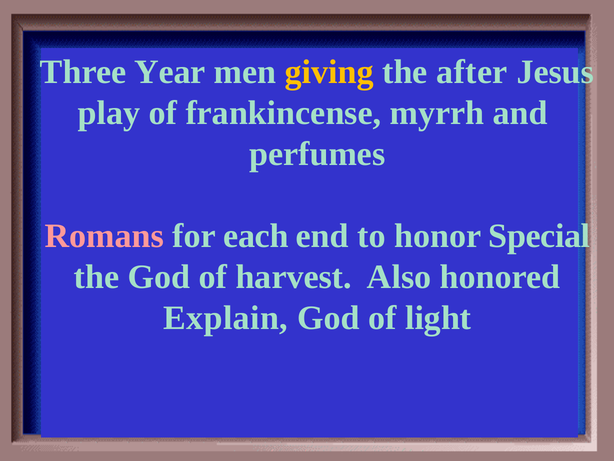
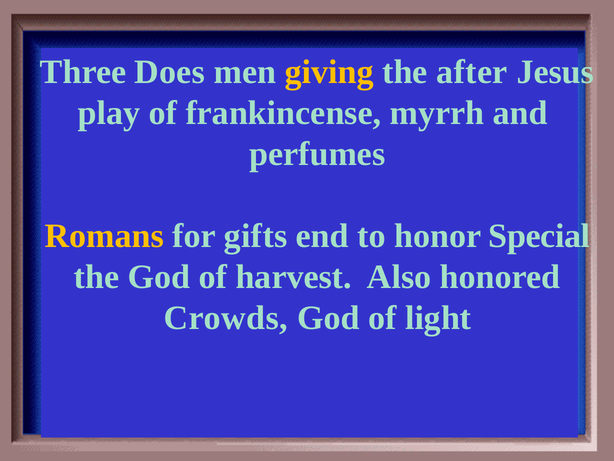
Year: Year -> Does (170, 72)
Romans colour: pink -> yellow (104, 236)
each: each -> gifts (256, 236)
Explain: Explain -> Crowds (226, 318)
